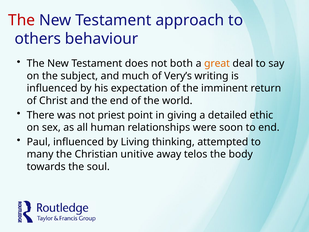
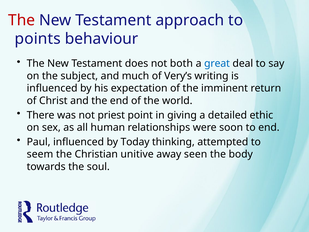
others: others -> points (38, 39)
great colour: orange -> blue (217, 63)
Living: Living -> Today (135, 142)
many: many -> seem (40, 154)
telos: telos -> seen (196, 154)
